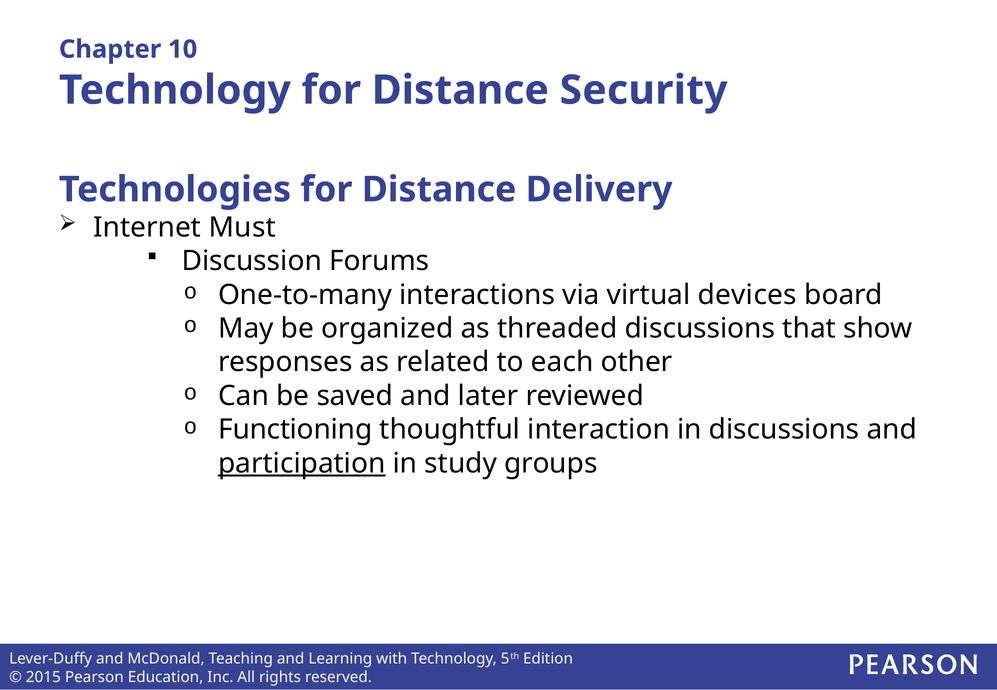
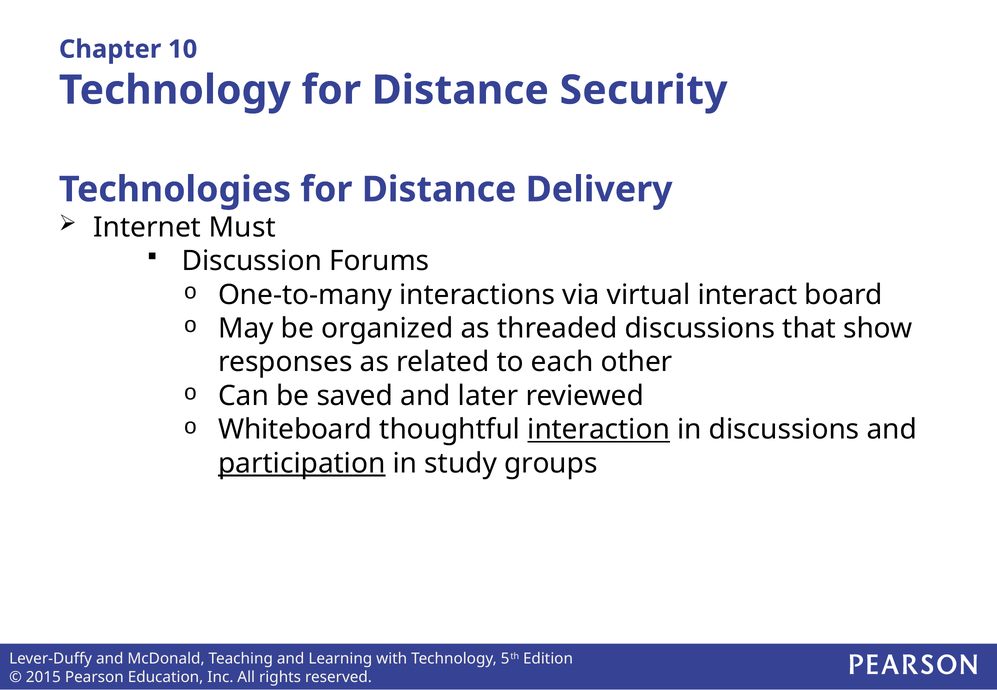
devices: devices -> interact (748, 295)
Functioning: Functioning -> Whiteboard (295, 430)
interaction underline: none -> present (599, 430)
